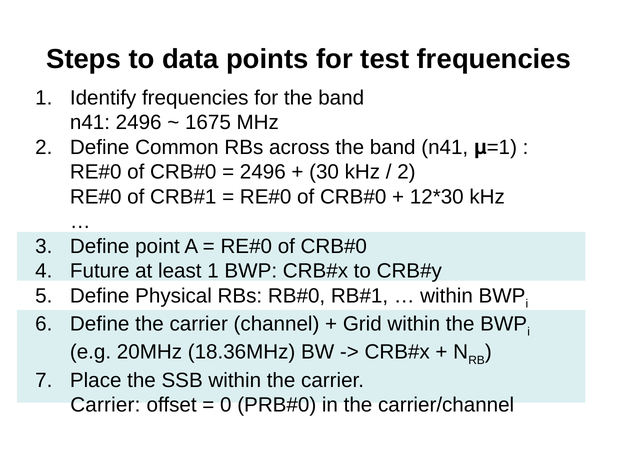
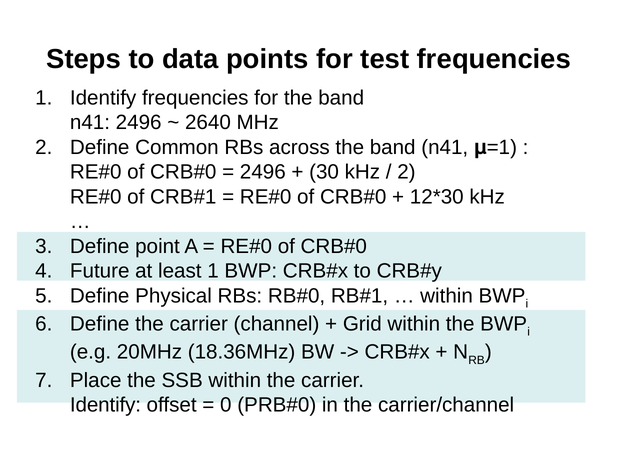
1675: 1675 -> 2640 (208, 122)
Carrier: Carrier -> Identify (106, 405)
